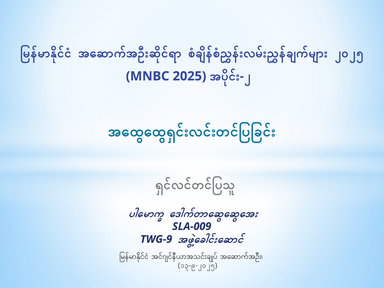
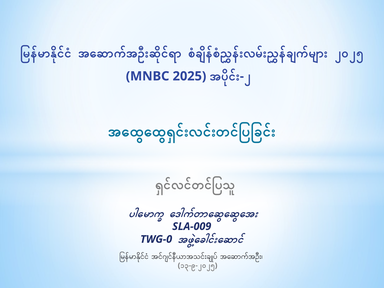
TWG-9: TWG-9 -> TWG-0 (156, 239)
